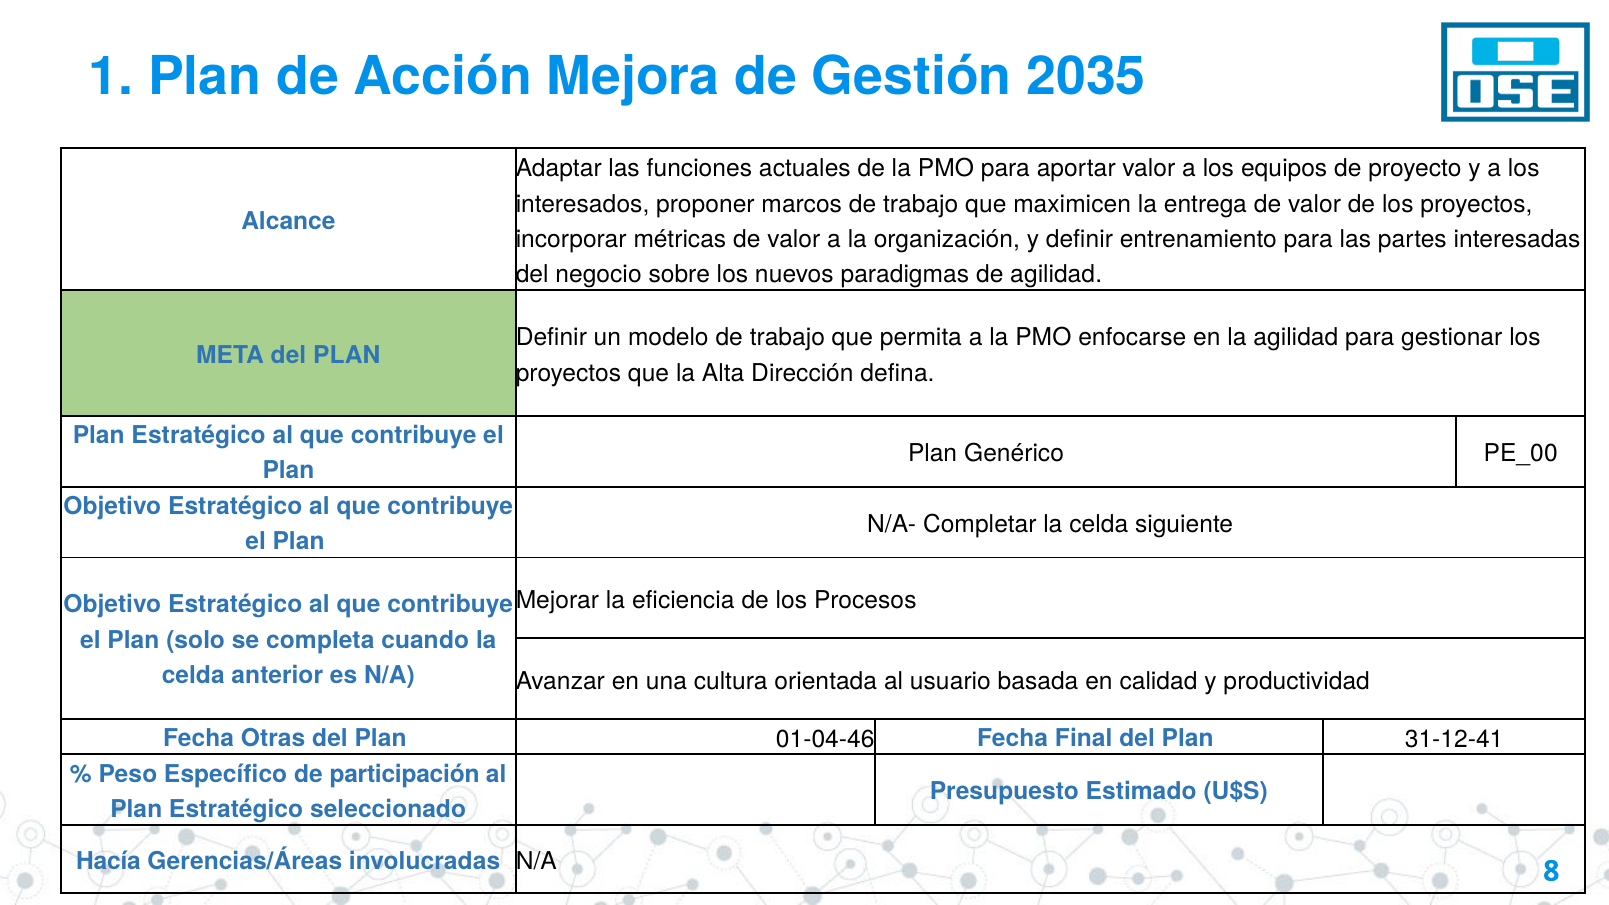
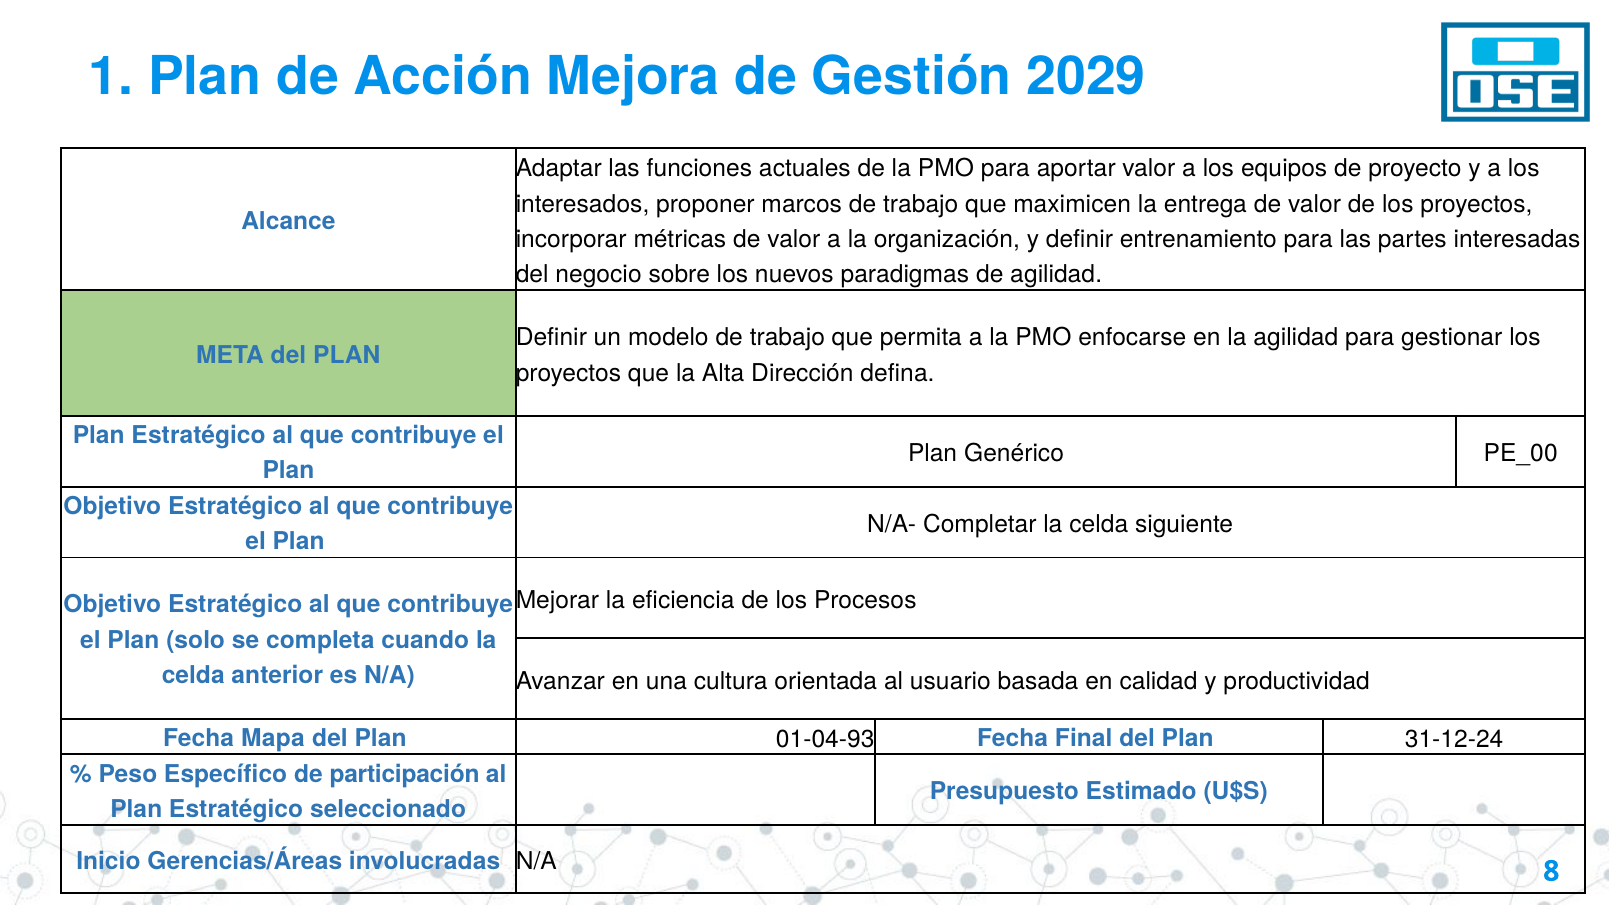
2035: 2035 -> 2029 (1086, 77)
Otras: Otras -> Mapa (273, 739)
01-04-46: 01-04-46 -> 01-04-93 (825, 739)
31-12-41: 31-12-41 -> 31-12-24 (1454, 739)
Hacía: Hacía -> Inicio (108, 861)
